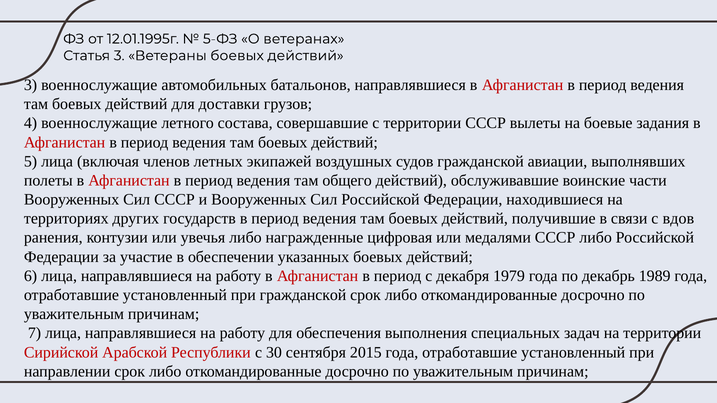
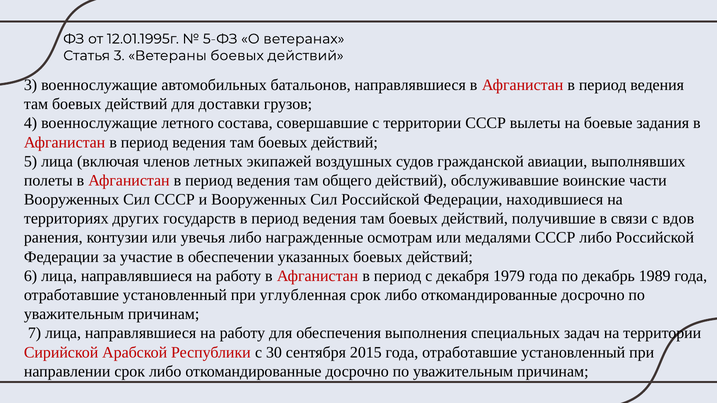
цифровая: цифровая -> осмотрам (400, 238)
при гражданской: гражданской -> углубленная (303, 295)
